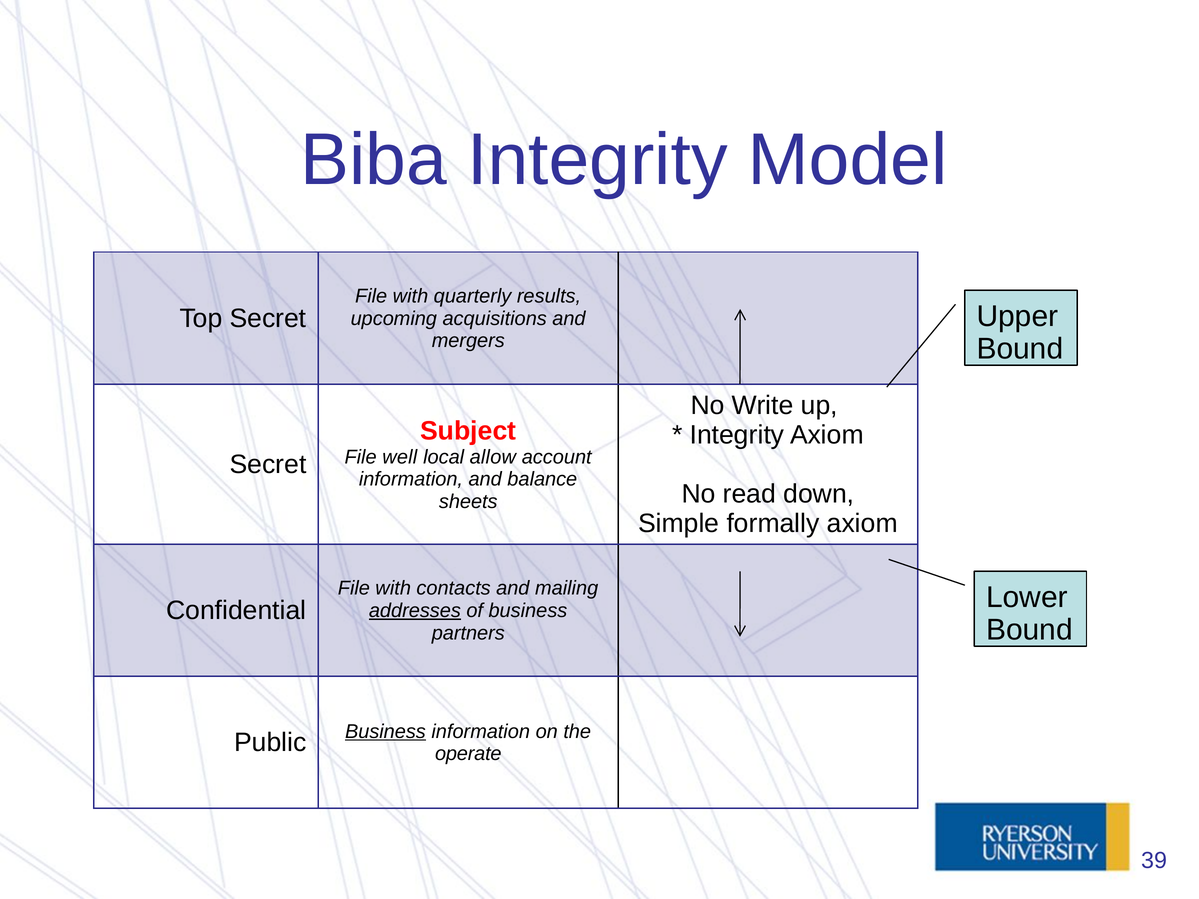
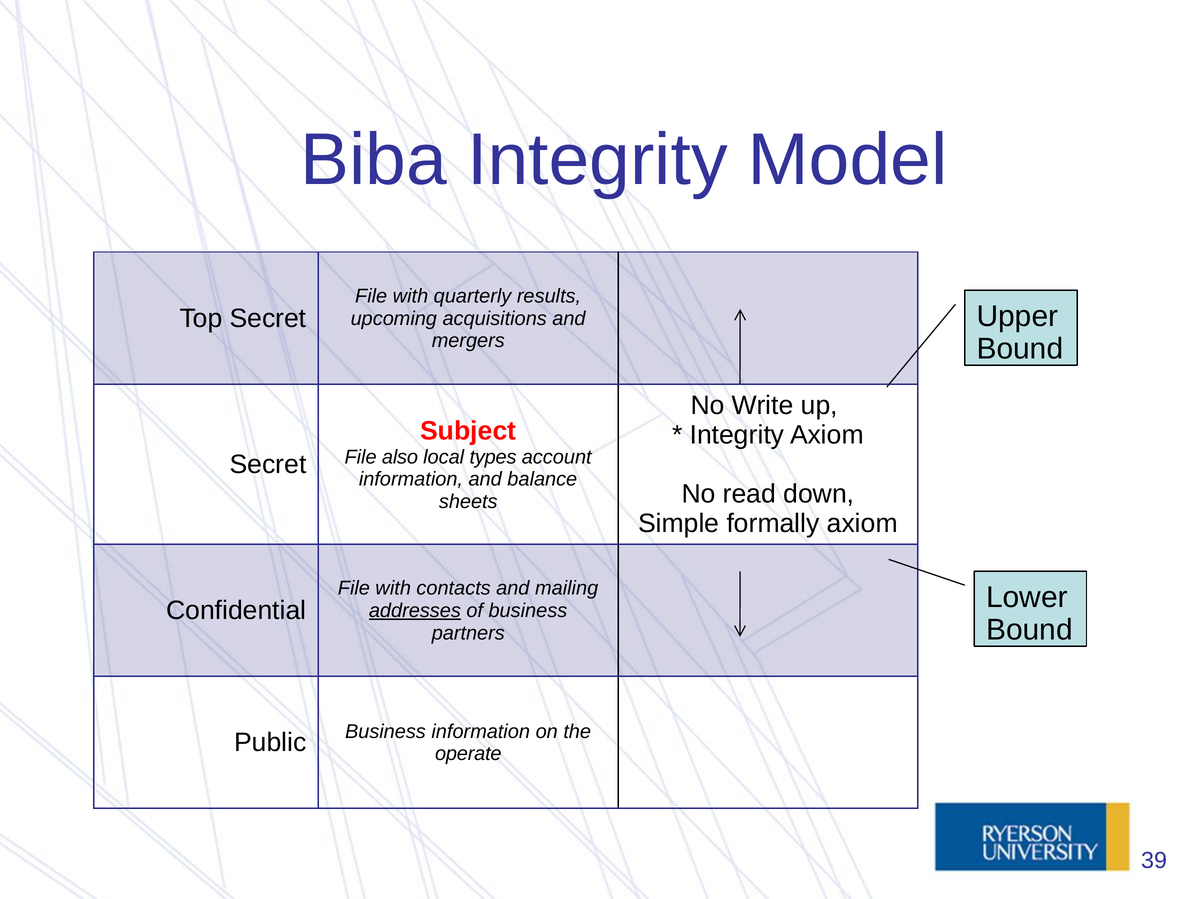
well: well -> also (400, 457)
allow: allow -> types (493, 457)
Business underline: present -> none (385, 732)
